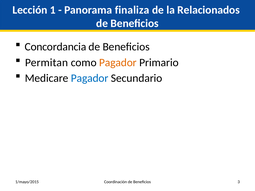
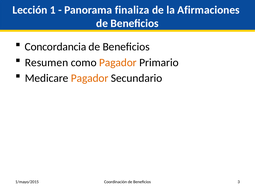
Relacionados: Relacionados -> Afirmaciones (209, 10)
Permitan: Permitan -> Resumen (47, 63)
Pagador colour: blue -> orange (90, 78)
